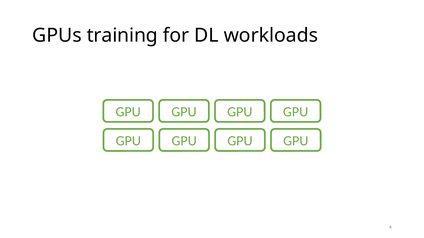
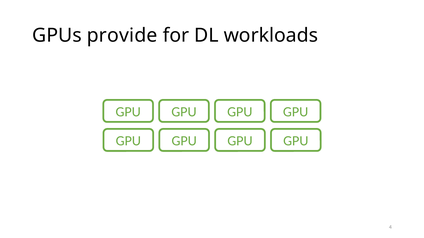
training: training -> provide (122, 36)
